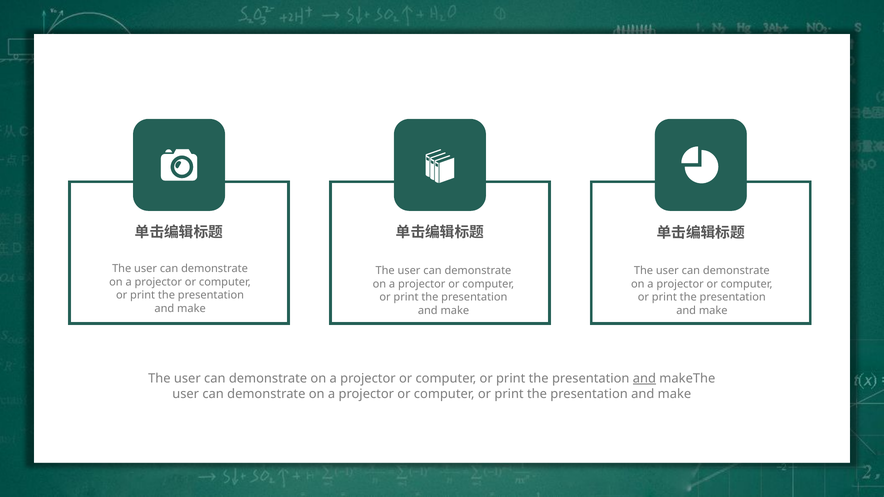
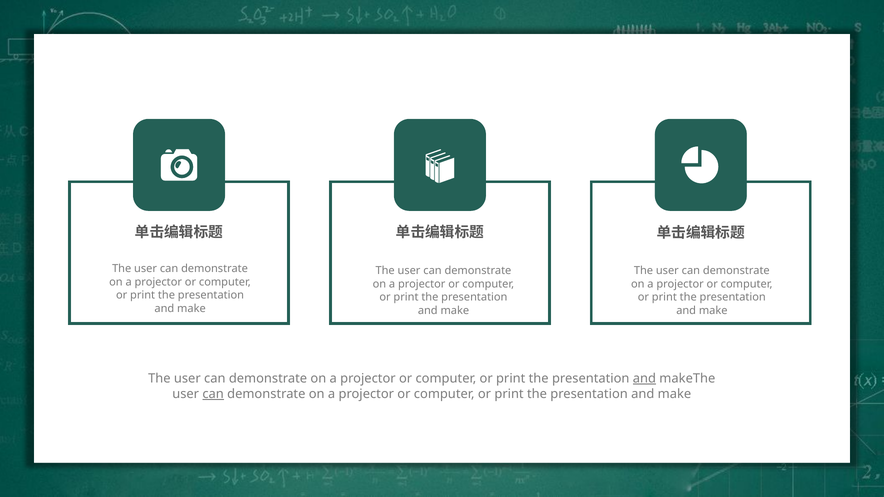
can underline: none -> present (213, 394)
